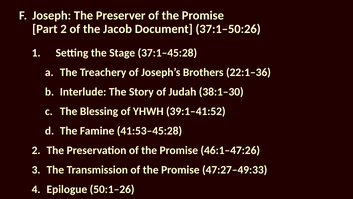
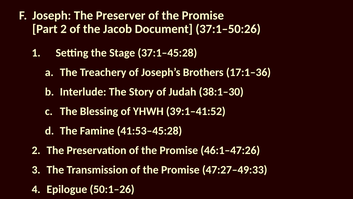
22:1–36: 22:1–36 -> 17:1–36 (248, 72)
